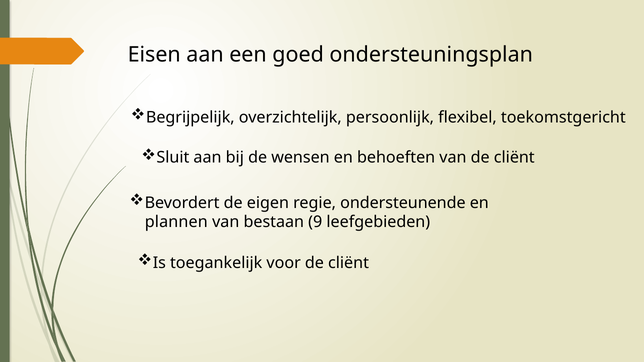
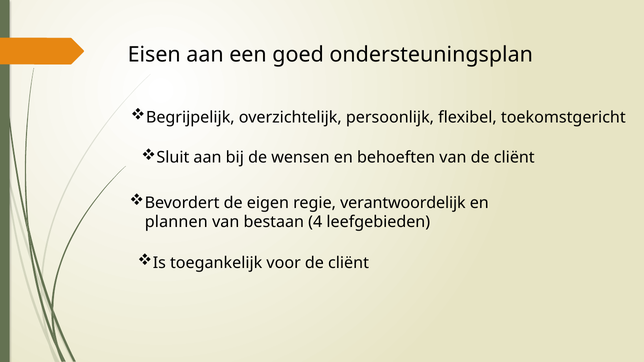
ondersteunende: ondersteunende -> verantwoordelijk (403, 203)
9: 9 -> 4 (315, 222)
